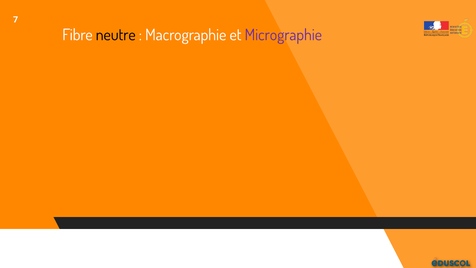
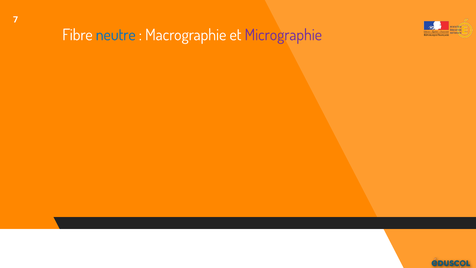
neutre colour: black -> blue (116, 35)
